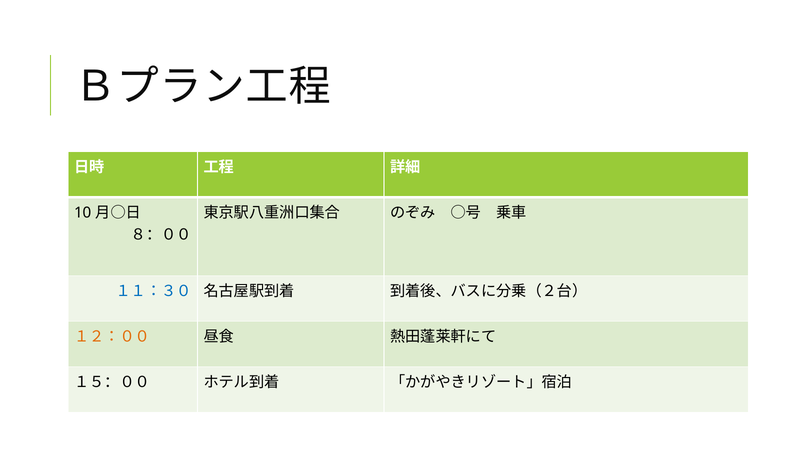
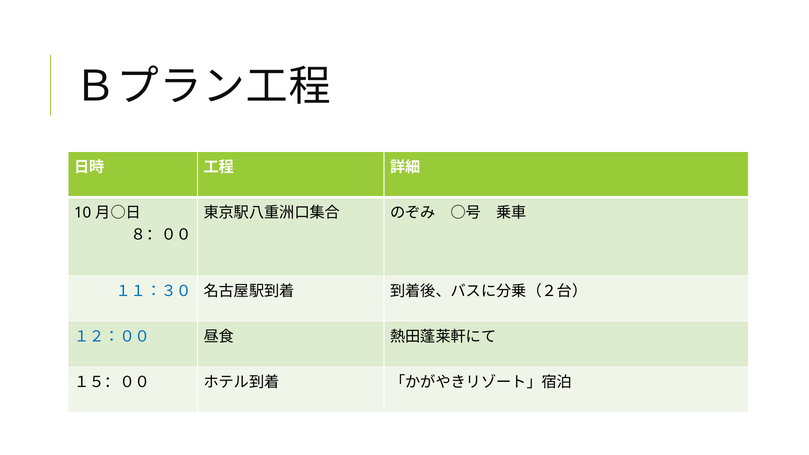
１２：００ colour: orange -> blue (112, 337)
